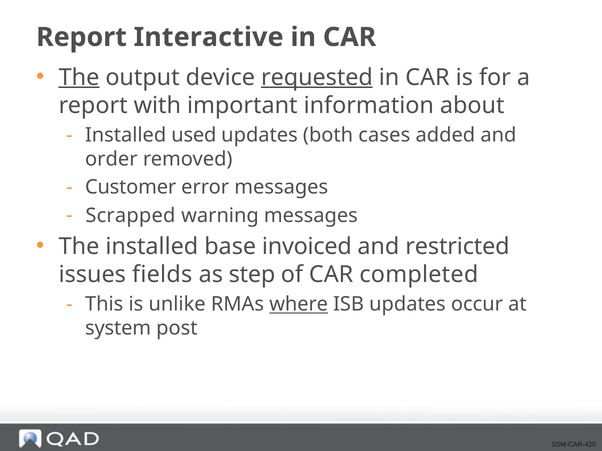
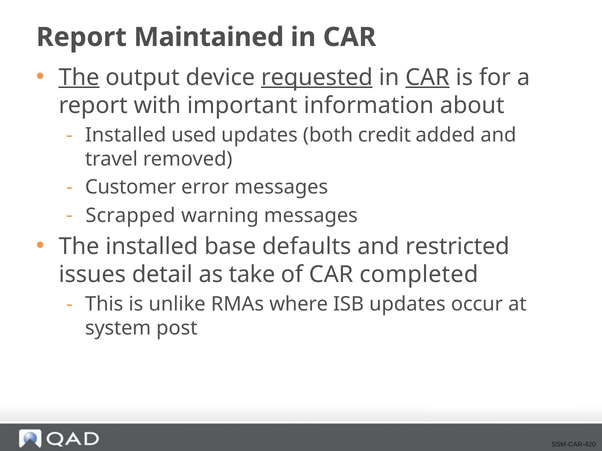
Interactive: Interactive -> Maintained (209, 37)
CAR underline: none -> present (428, 77)
cases: cases -> credit (384, 135)
order: order -> travel (111, 159)
invoiced: invoiced -> defaults (307, 247)
fields: fields -> detail (162, 275)
step: step -> take (252, 275)
where underline: present -> none (299, 305)
